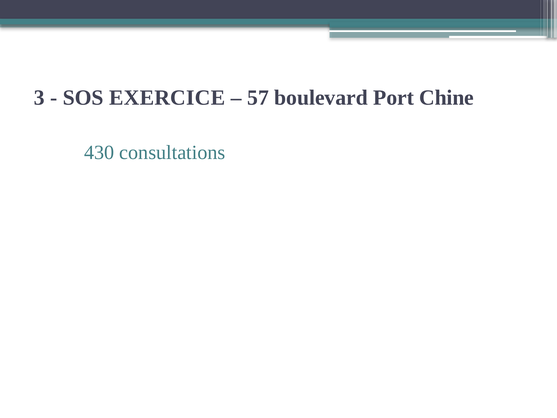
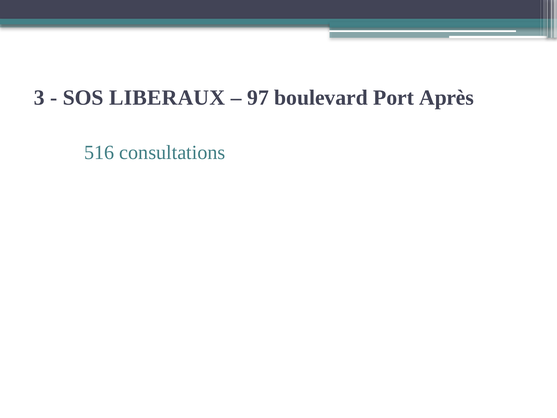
EXERCICE: EXERCICE -> LIBERAUX (167, 98)
57: 57 -> 97 (258, 98)
Chine: Chine -> Après (447, 98)
430: 430 -> 516 (99, 153)
